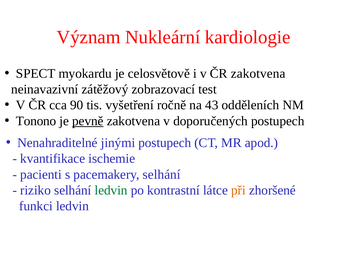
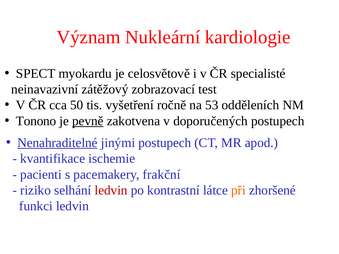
ČR zakotvena: zakotvena -> specialisté (258, 74)
90: 90 -> 50 (77, 105)
43: 43 -> 53 (212, 105)
Nenahraditelné underline: none -> present (57, 143)
pacemakery selhání: selhání -> frakční (162, 175)
ledvin colour: green -> red (111, 190)
